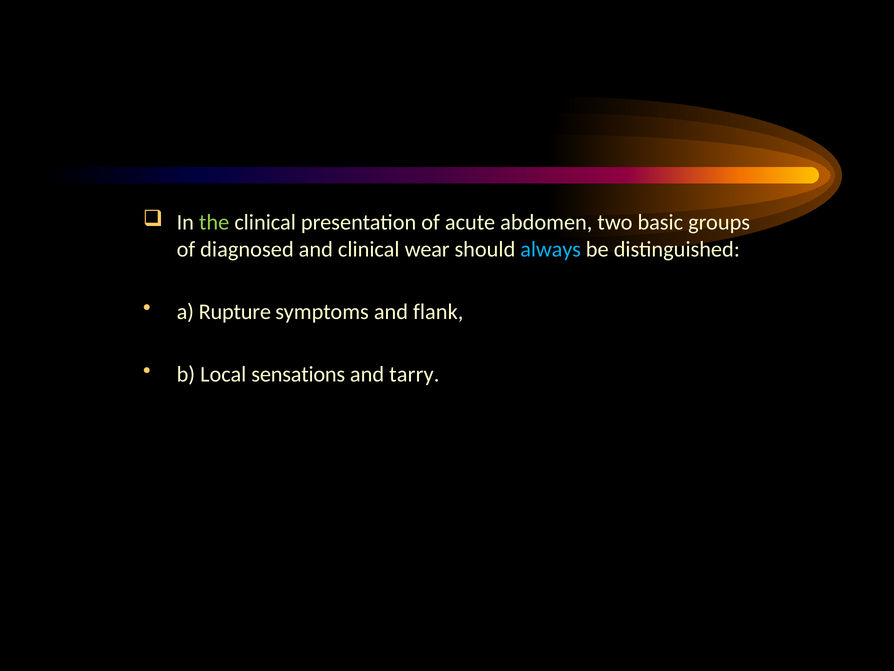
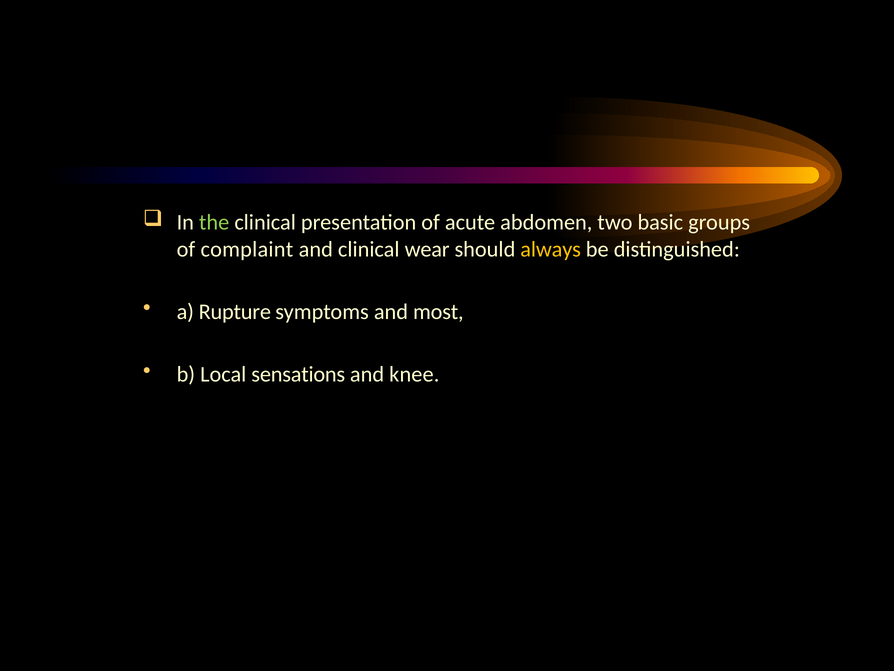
diagnosed: diagnosed -> complaint (247, 249)
always colour: light blue -> yellow (551, 249)
flank: flank -> most (438, 312)
tarry: tarry -> knee (414, 374)
